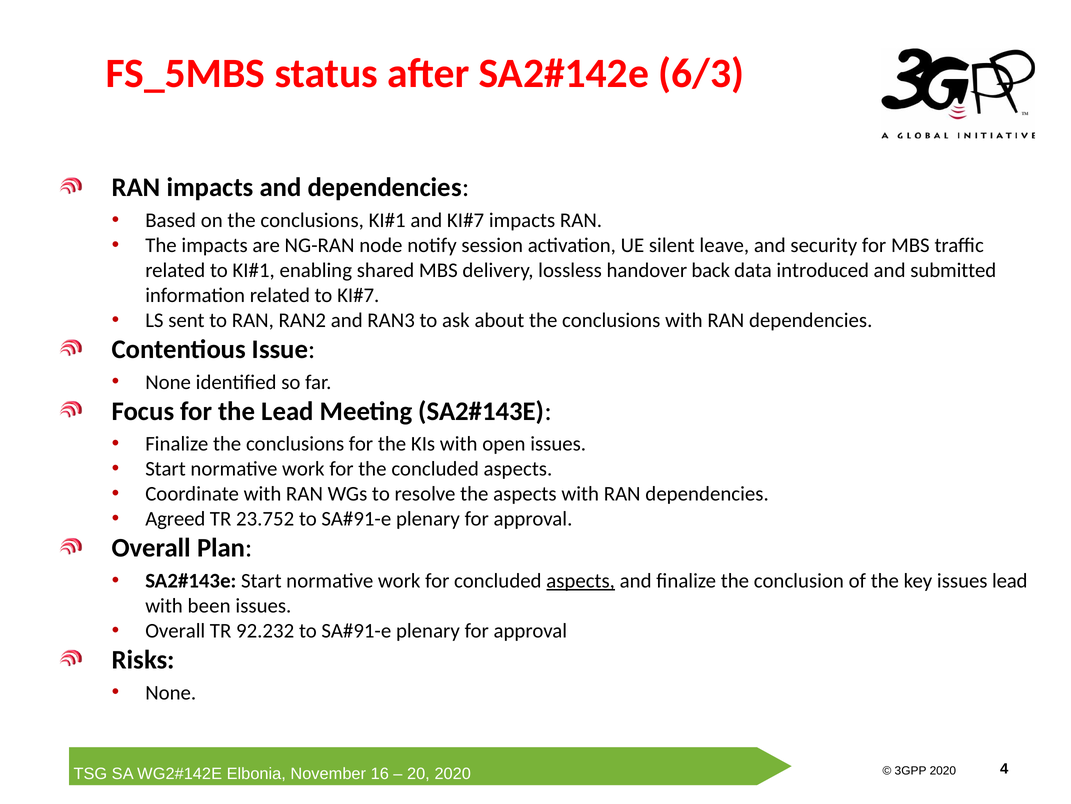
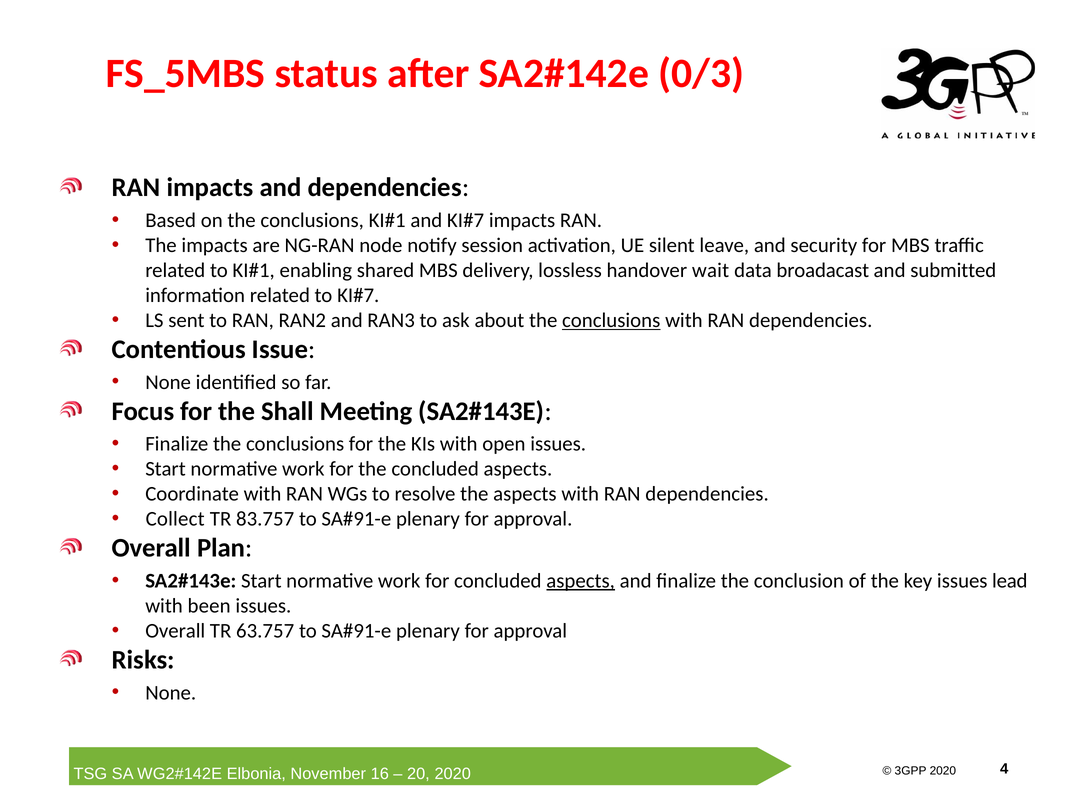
6/3: 6/3 -> 0/3 (701, 73)
back: back -> wait (711, 270)
introduced: introduced -> broadacast (823, 270)
conclusions underline: none -> present (611, 320)
the Lead: Lead -> Shall (288, 411)
Agreed: Agreed -> Collect (175, 519)
23.752: 23.752 -> 83.757 (265, 519)
92.232: 92.232 -> 63.757 (265, 630)
